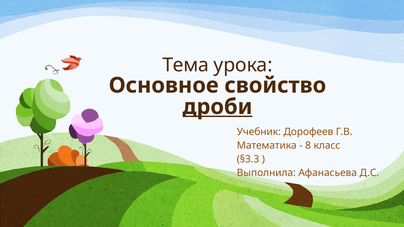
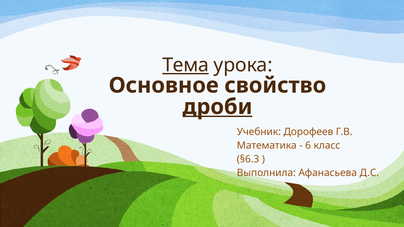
Тема underline: none -> present (186, 65)
8: 8 -> 6 (308, 146)
§3.3: §3.3 -> §6.3 (248, 159)
